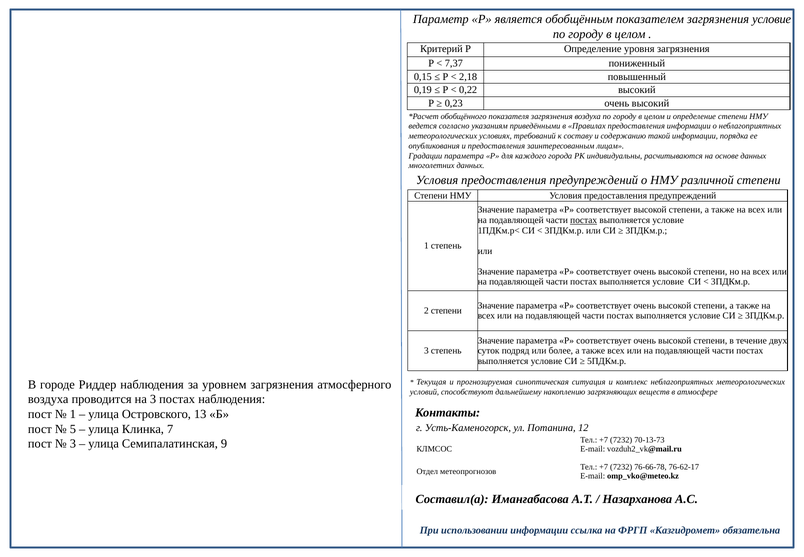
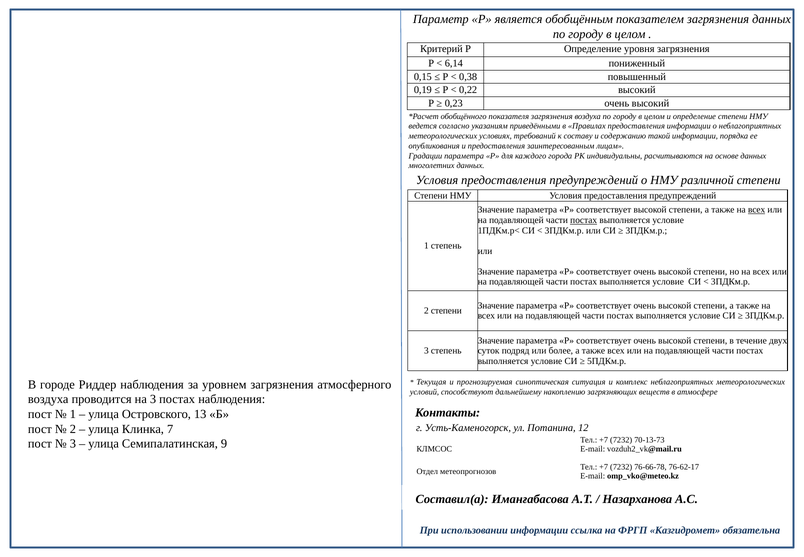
загрязнения условие: условие -> данных (772, 19)
7,37: 7,37 -> 6,14 (454, 63)
2,18: 2,18 -> 0,38 (468, 77)
всех underline: none -> present (757, 210)
5: 5 -> 2 (73, 429)
